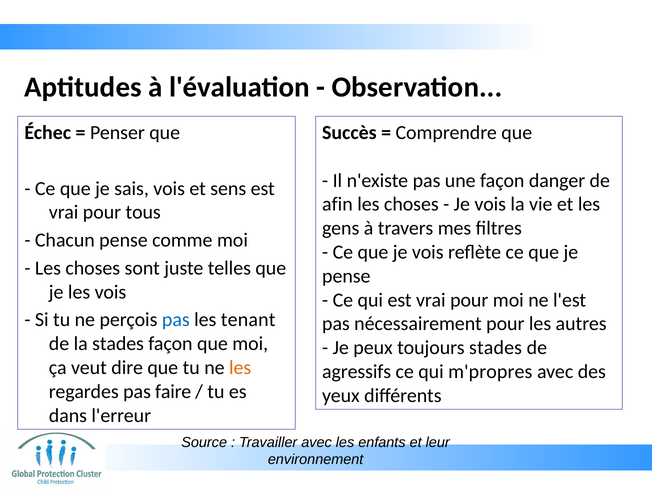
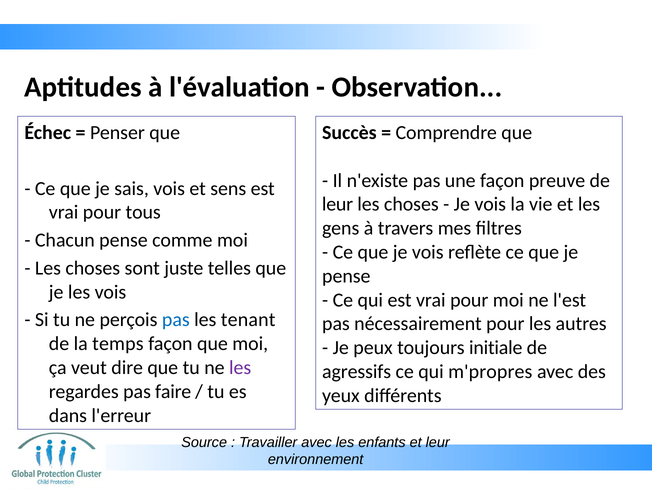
danger: danger -> preuve (557, 180)
afin: afin -> leur (338, 204)
la stades: stades -> temps (118, 344)
toujours stades: stades -> initiale (496, 348)
les colour: orange -> purple (240, 368)
